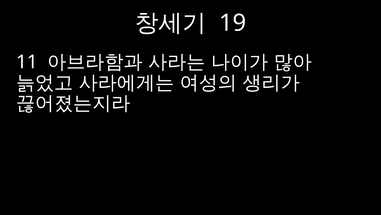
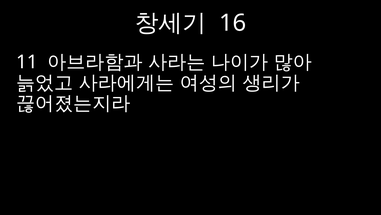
19: 19 -> 16 (233, 23)
